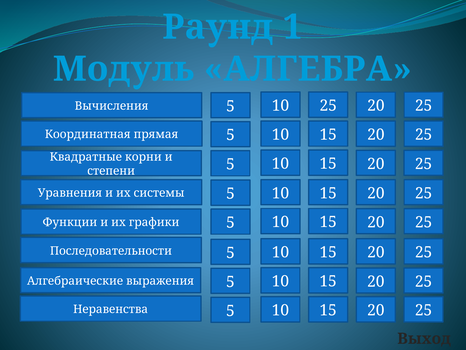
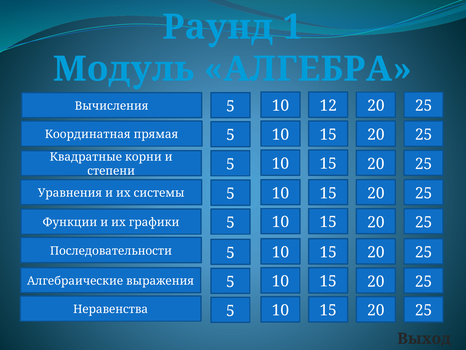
10 25: 25 -> 12 (328, 106)
